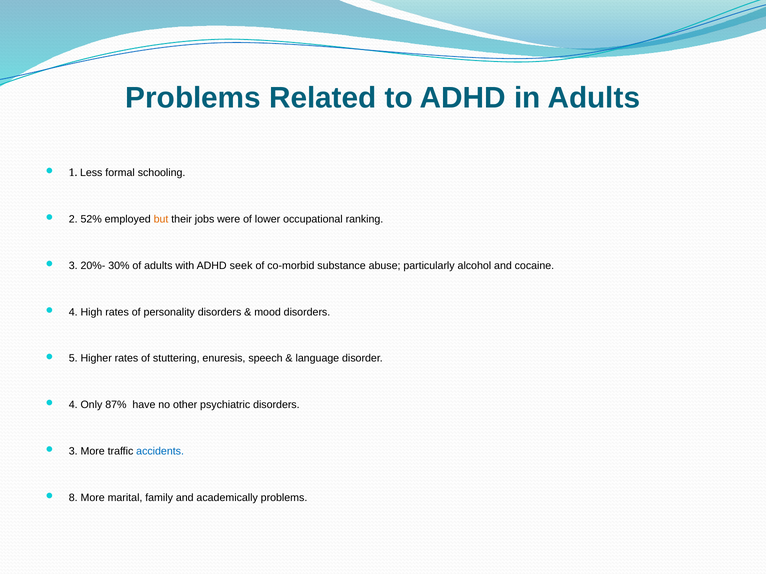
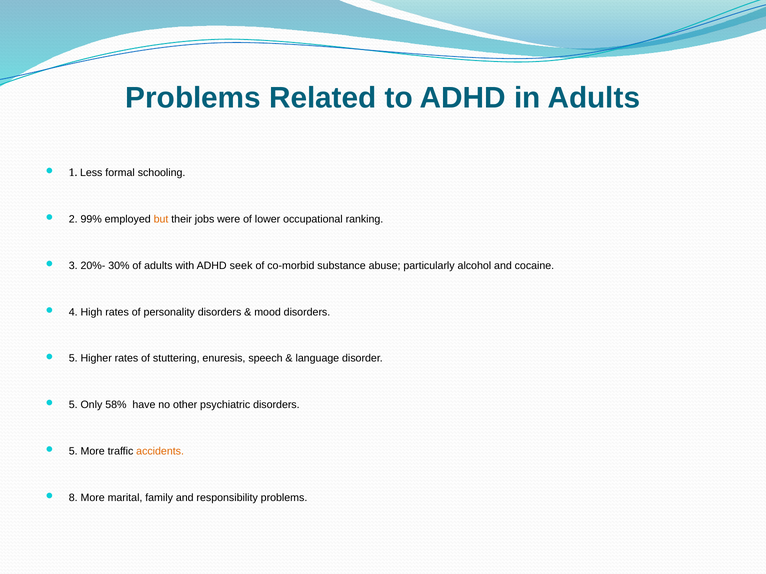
52%: 52% -> 99% (91, 219)
4: 4 -> 5 (73, 405)
87%: 87% -> 58% (116, 405)
3: 3 -> 5 (73, 452)
accidents colour: blue -> orange (160, 452)
academically: academically -> responsibility (227, 498)
